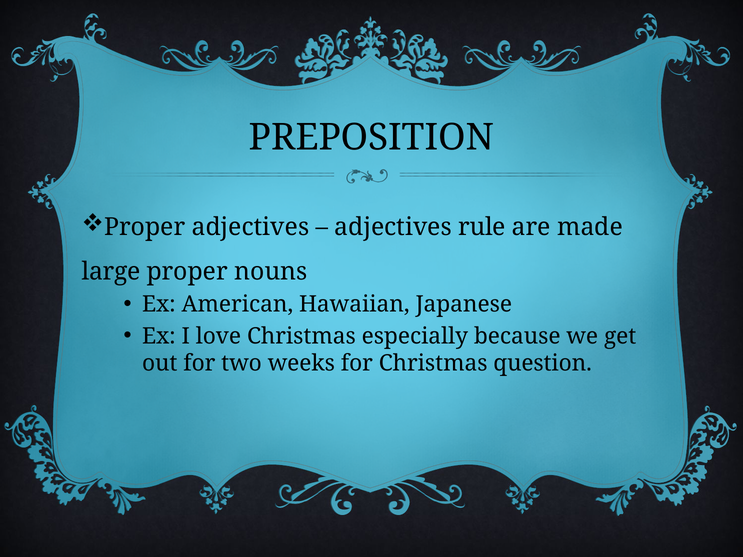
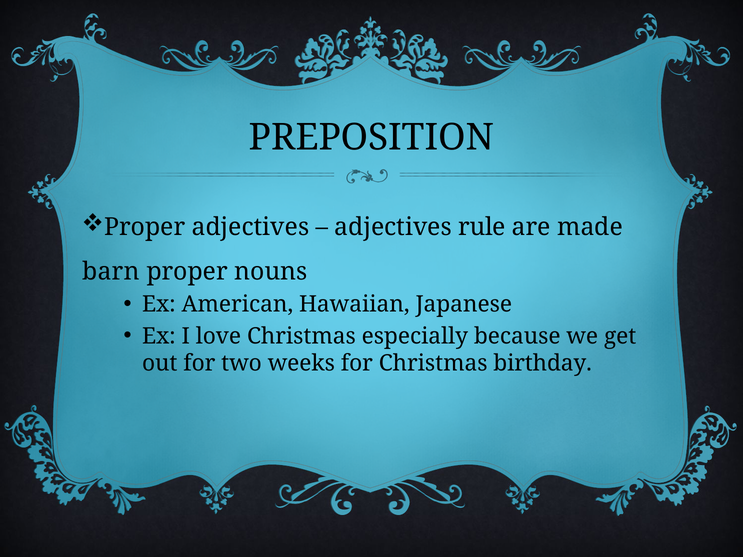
large: large -> barn (111, 272)
question: question -> birthday (543, 363)
